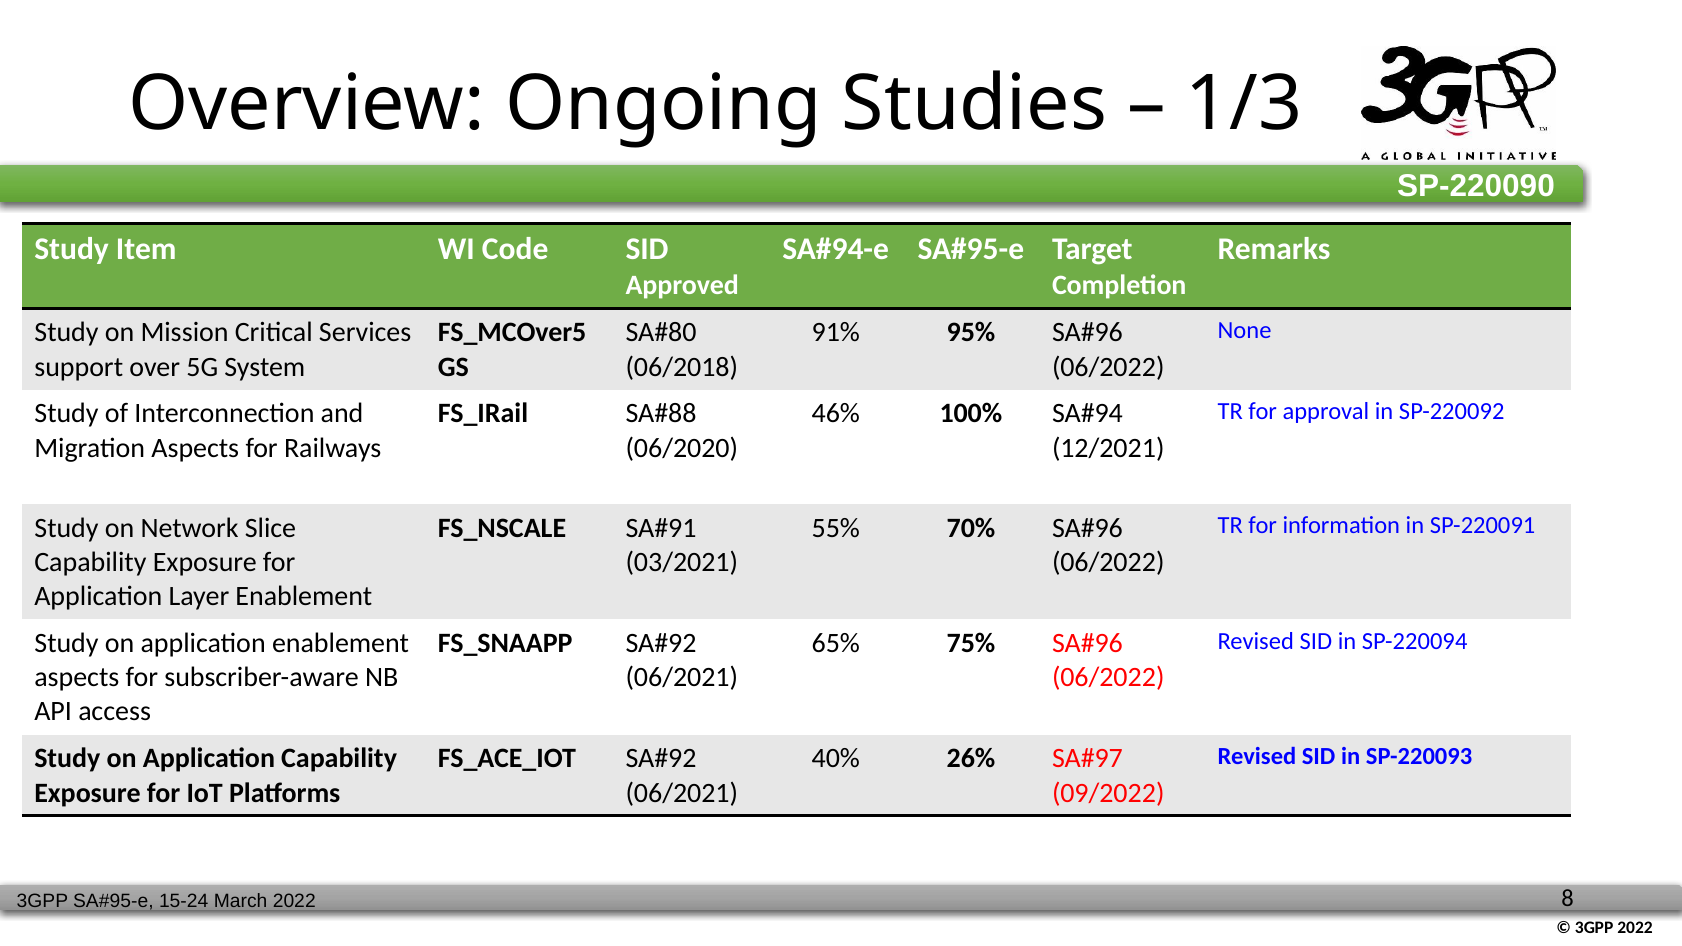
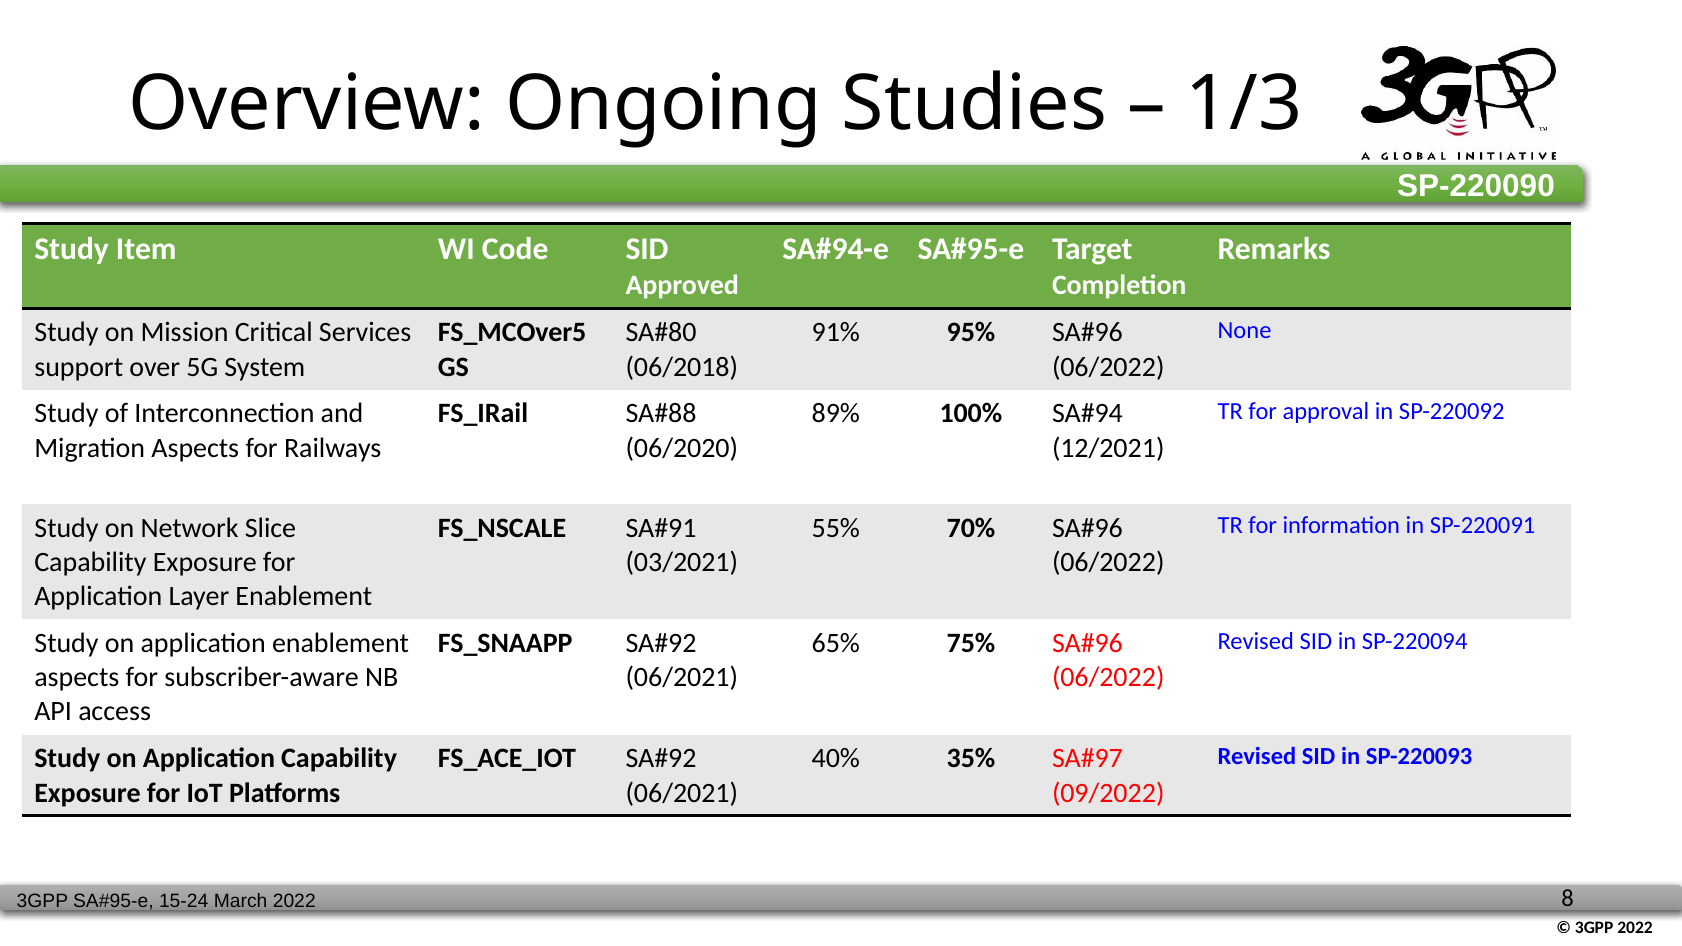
46%: 46% -> 89% (836, 414)
26%: 26% -> 35% (971, 759)
